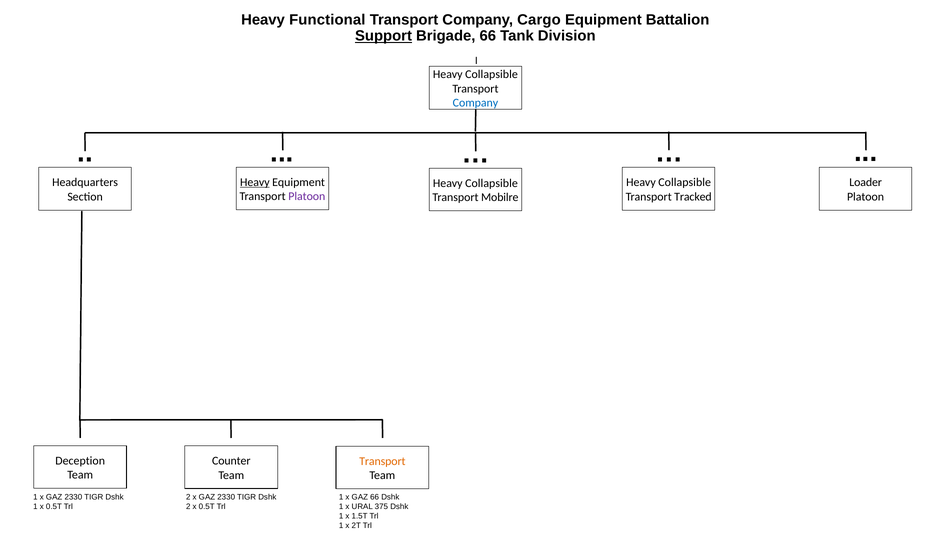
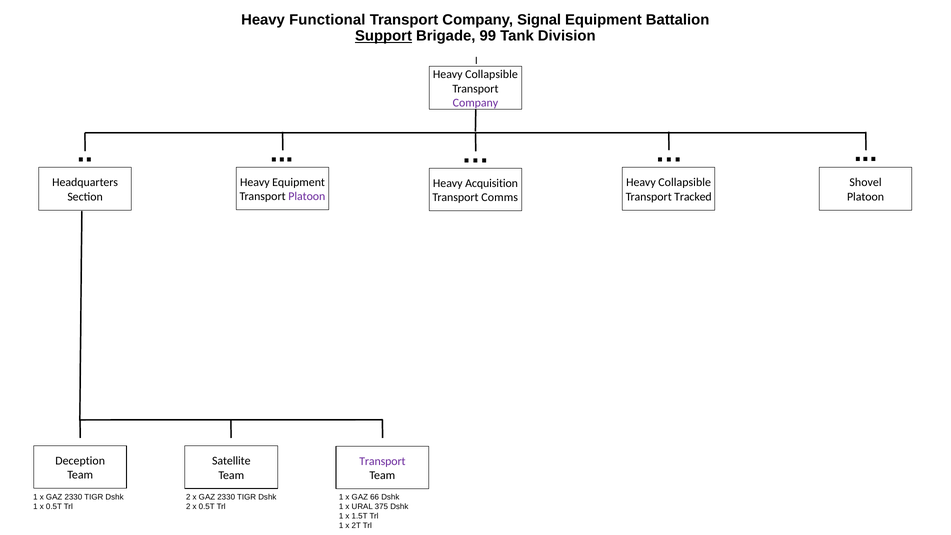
Cargo: Cargo -> Signal (539, 20)
Brigade 66: 66 -> 99 (488, 36)
Company colour: blue -> purple (475, 103)
Heavy underline: present -> none (255, 182)
Loader: Loader -> Shovel (866, 182)
Collapsible: Collapsible -> Acquisition (492, 183)
Mobilre: Mobilre -> Comms (500, 197)
Counter: Counter -> Satellite (231, 461)
Transport colour: orange -> purple (382, 461)
